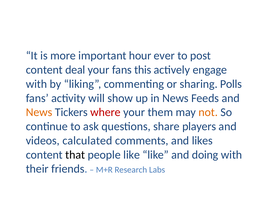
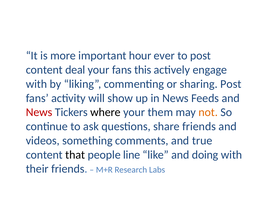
sharing Polls: Polls -> Post (231, 84)
News colour: orange -> red (39, 112)
where colour: red -> black (105, 112)
share players: players -> friends (199, 126)
calculated: calculated -> something (87, 140)
likes: likes -> true (202, 140)
people like: like -> line (132, 155)
